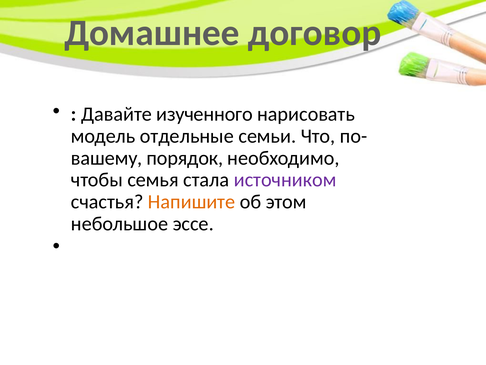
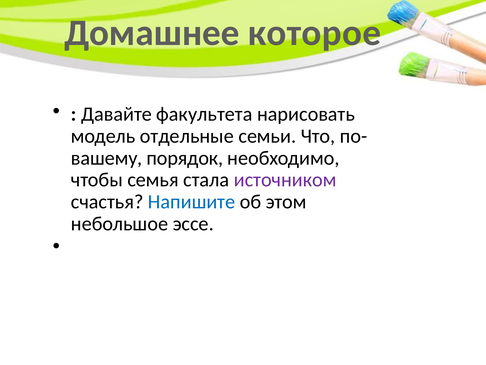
договор: договор -> которое (314, 33)
изученного: изученного -> факультета (204, 114)
Напишите colour: orange -> blue (192, 202)
